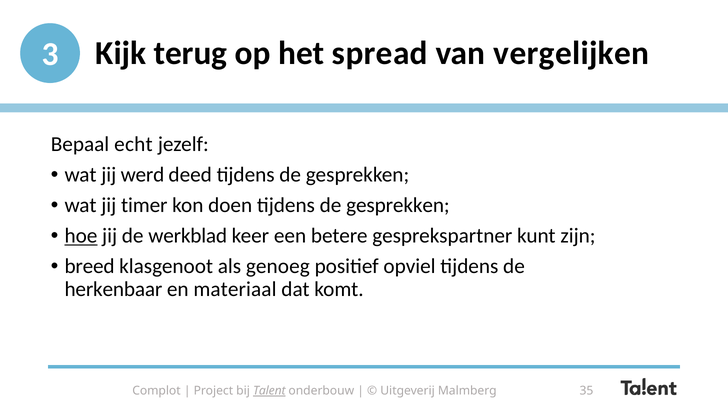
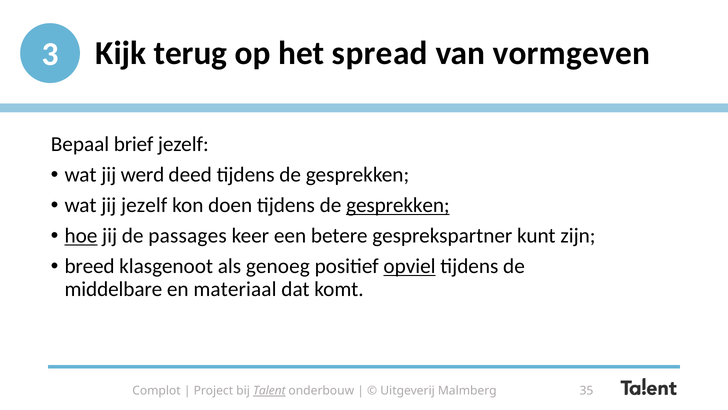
vergelijken: vergelijken -> vormgeven (571, 53)
echt: echt -> brief (134, 144)
jij timer: timer -> jezelf (144, 205)
gesprekken underline: none -> present (398, 205)
werkblad: werkblad -> passages (188, 236)
opviel underline: none -> present (410, 266)
herkenbaar: herkenbaar -> middelbare (113, 289)
